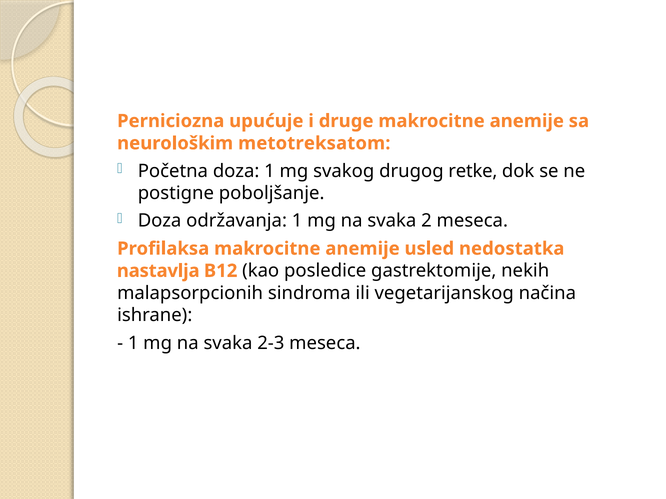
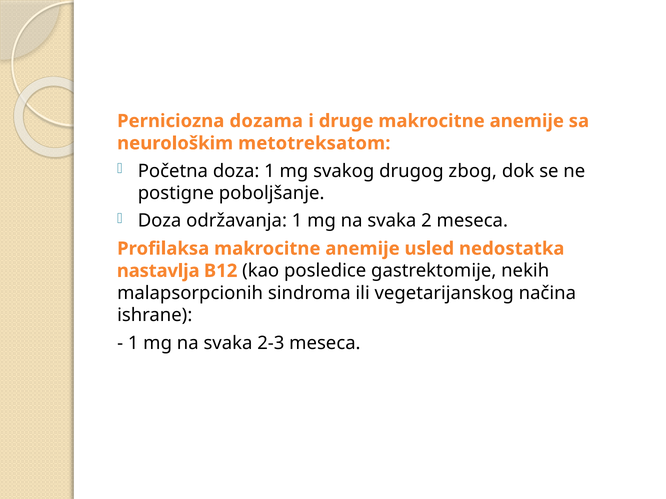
upućuje: upućuje -> dozama (266, 121)
retke: retke -> zbog (473, 171)
